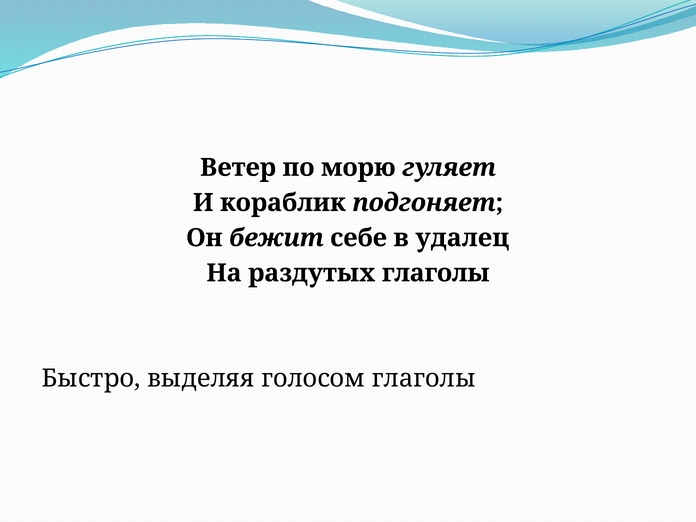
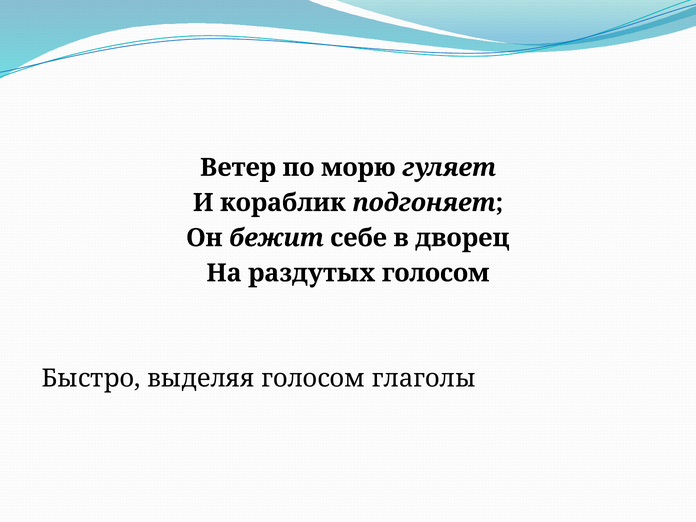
удалец: удалец -> дворец (462, 238)
раздутых глаголы: глаголы -> голосом (436, 273)
